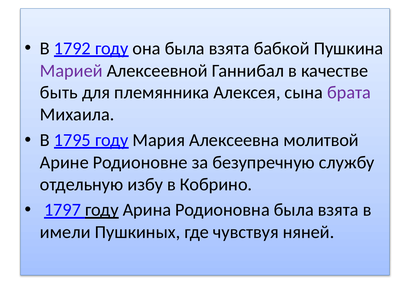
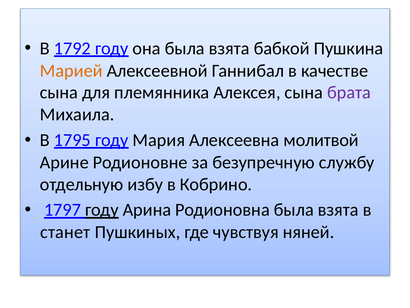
Марией colour: purple -> orange (71, 71)
быть: быть -> сына (59, 92)
имели: имели -> станет (65, 232)
